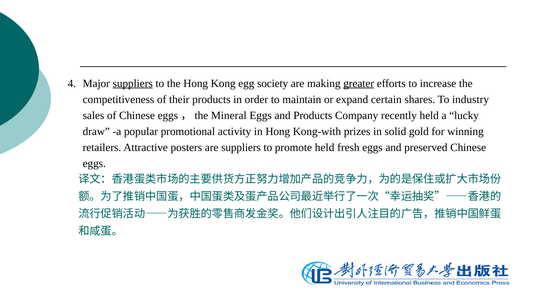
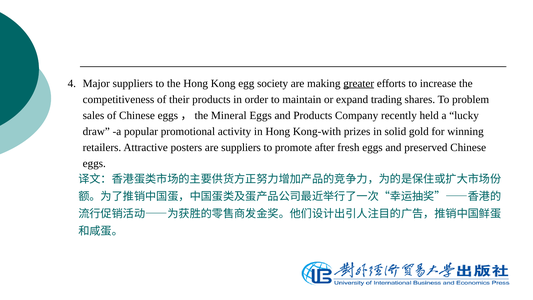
suppliers underline: present -> none (133, 83)
certain: certain -> trading (386, 99)
industry: industry -> problem (471, 99)
promote held: held -> after (325, 147)
